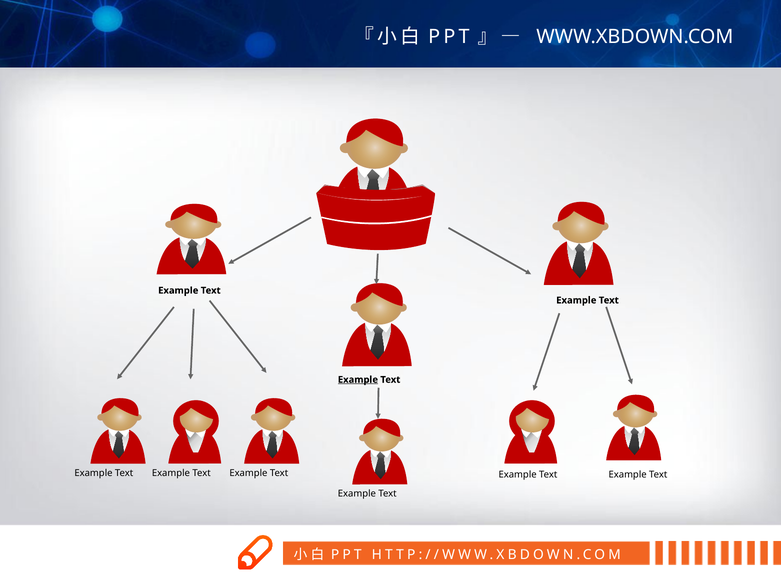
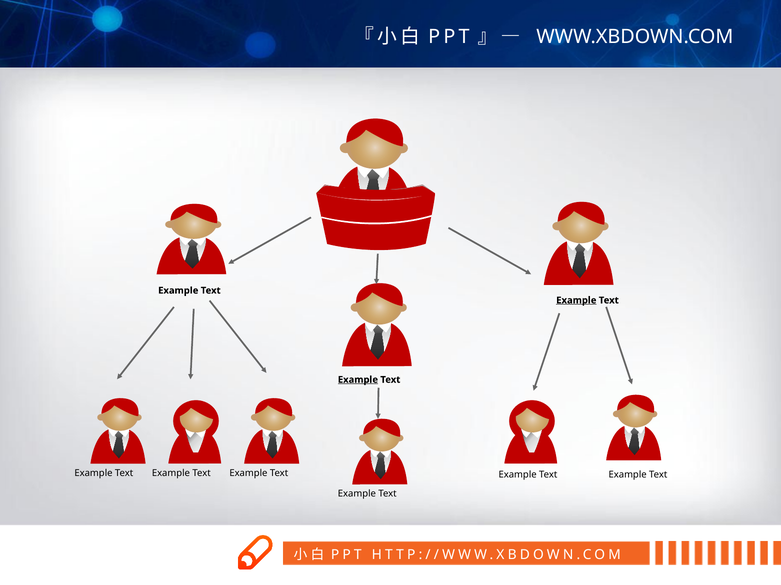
Example underline: none -> present (576, 301)
